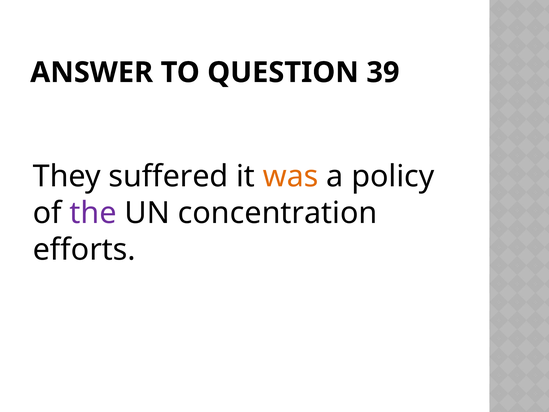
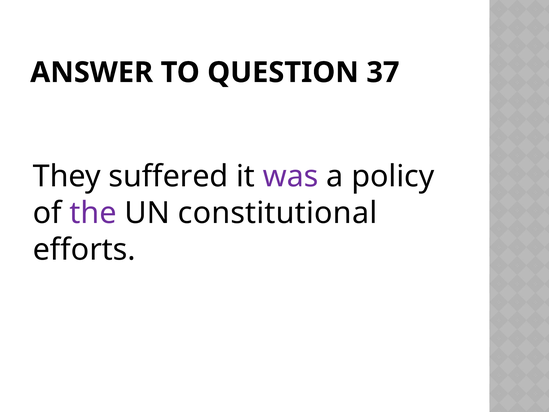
39: 39 -> 37 (383, 72)
was colour: orange -> purple (291, 176)
concentration: concentration -> constitutional (278, 213)
